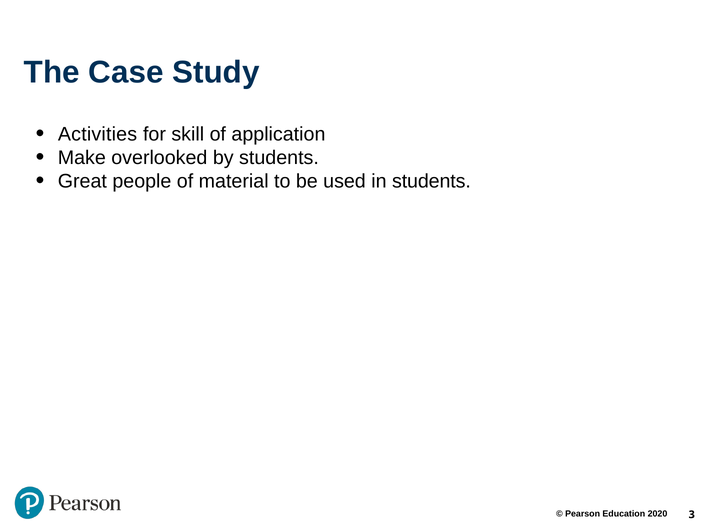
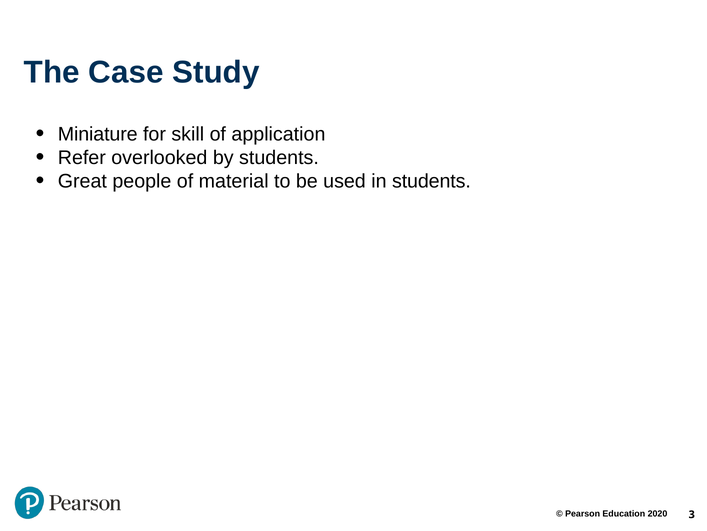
Activities: Activities -> Miniature (98, 134)
Make: Make -> Refer (82, 157)
